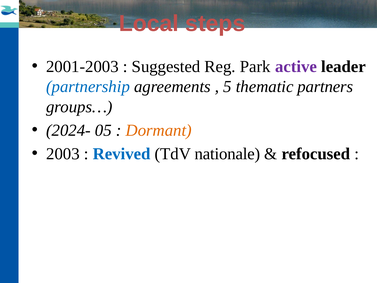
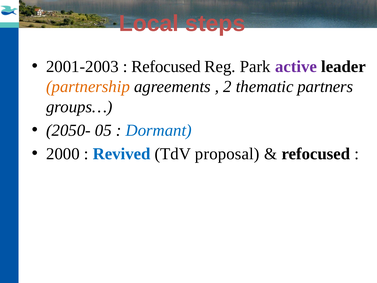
Suggested: Suggested -> Refocused (166, 66)
partnership colour: blue -> orange (88, 87)
5: 5 -> 2 (227, 87)
2024-: 2024- -> 2050- (68, 130)
Dormant colour: orange -> blue (159, 130)
2003: 2003 -> 2000 (63, 154)
nationale: nationale -> proposal (227, 154)
